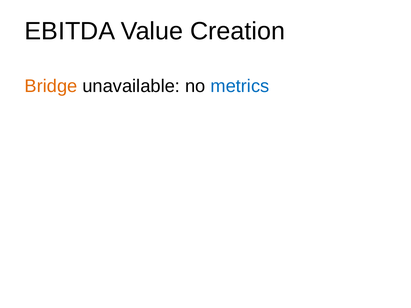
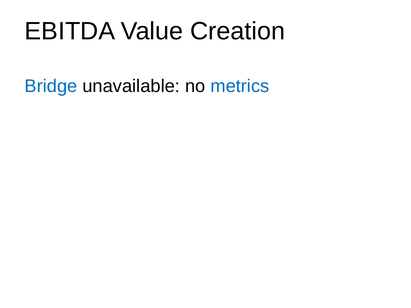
Bridge colour: orange -> blue (51, 86)
